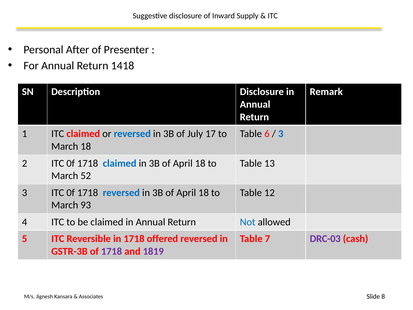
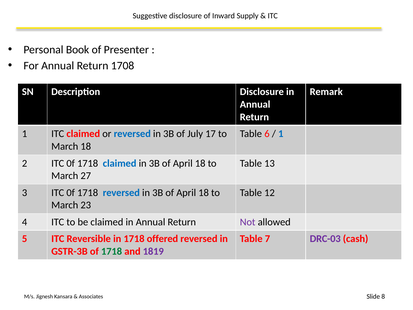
After: After -> Book (78, 50)
1418: 1418 -> 1708 (123, 66)
3: 3 -> 1 (281, 134)
52: 52 -> 27 (86, 176)
93: 93 -> 23 (86, 205)
Not colour: blue -> purple (248, 222)
1718 colour: purple -> green (112, 251)
